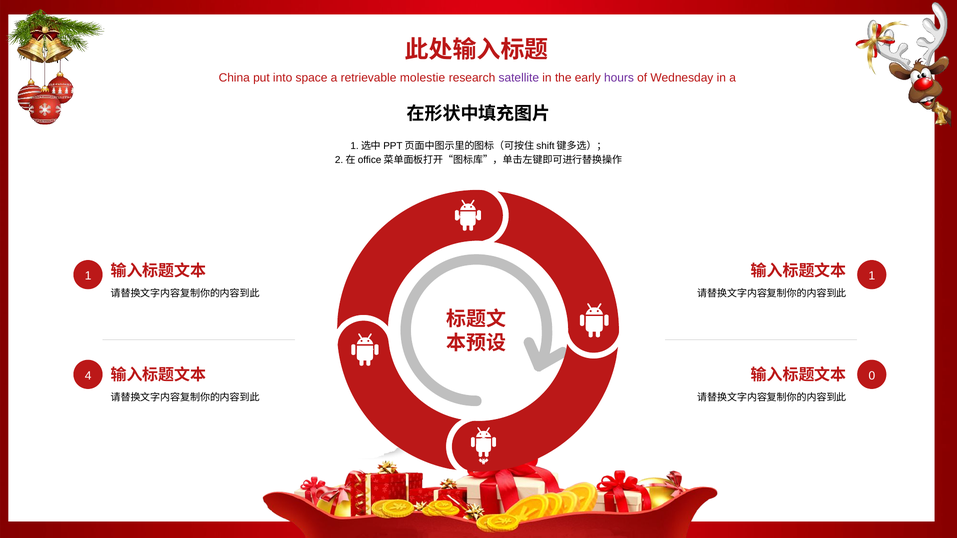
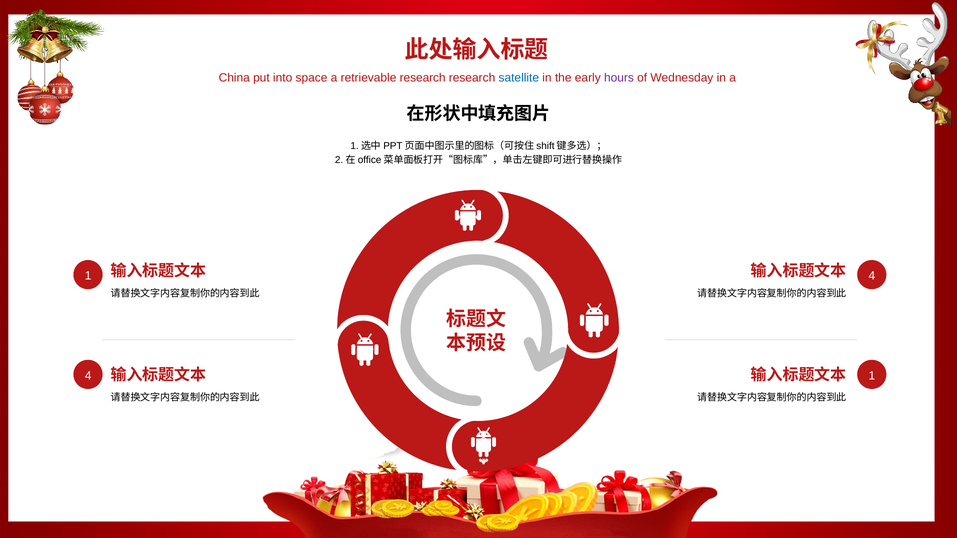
retrievable molestie: molestie -> research (423, 78)
satellite colour: purple -> blue (519, 78)
1 1: 1 -> 4 (872, 276)
4 0: 0 -> 1 (872, 376)
